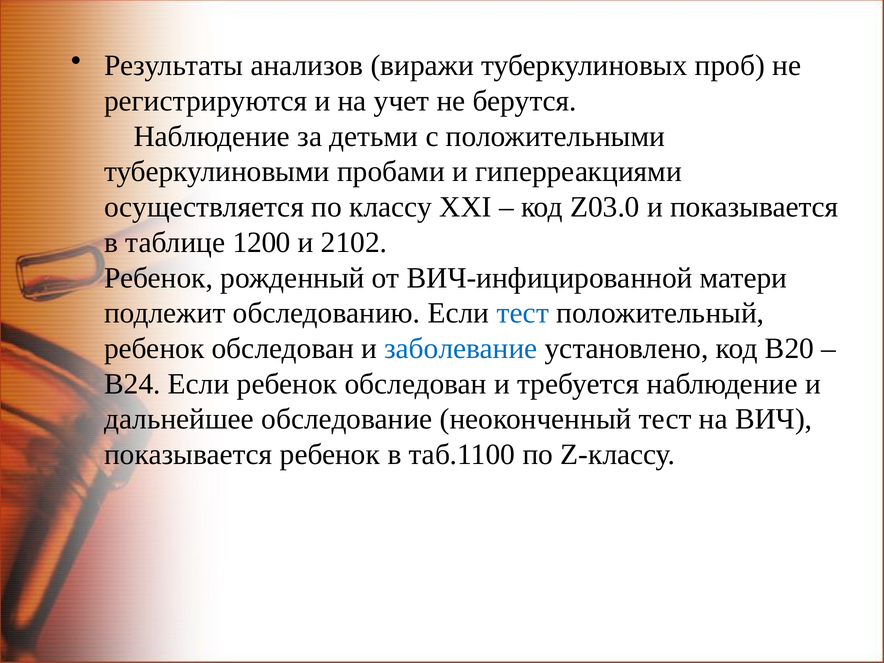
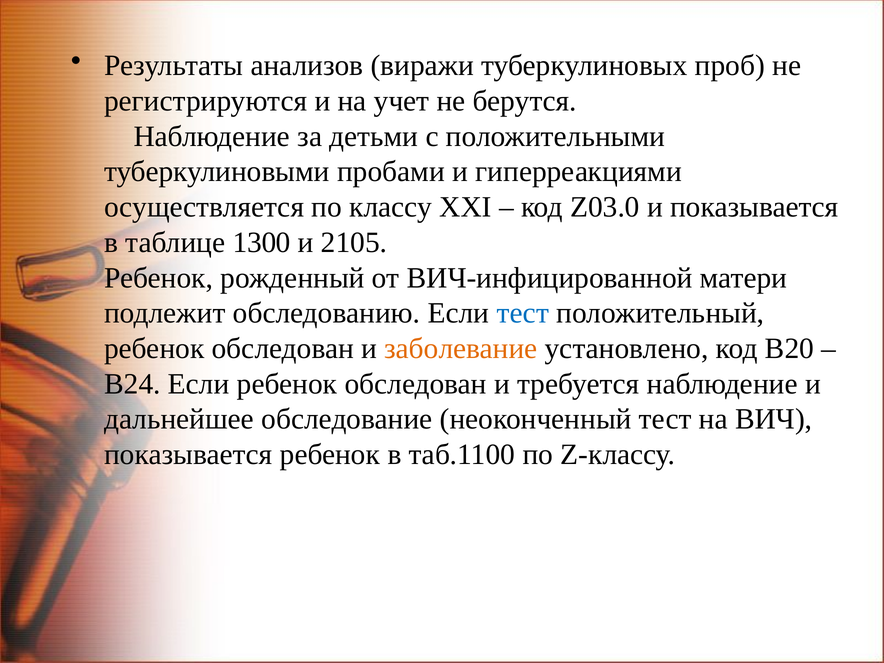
1200: 1200 -> 1300 (262, 242)
2102: 2102 -> 2105 (354, 242)
заболевание colour: blue -> orange (461, 349)
